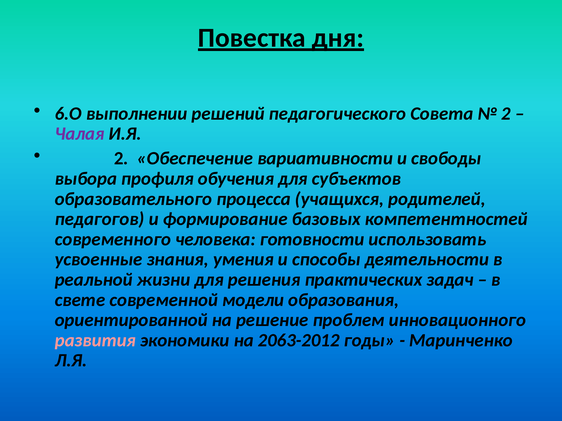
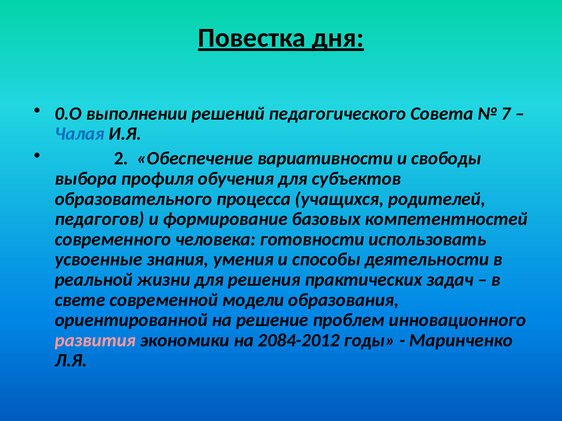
6.О: 6.О -> 0.О (68, 114)
2: 2 -> 7 (506, 114)
Чалая colour: purple -> blue (80, 134)
2063-2012: 2063-2012 -> 2084-2012 (299, 341)
